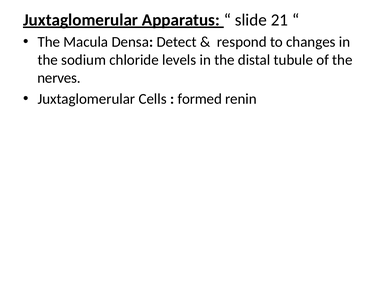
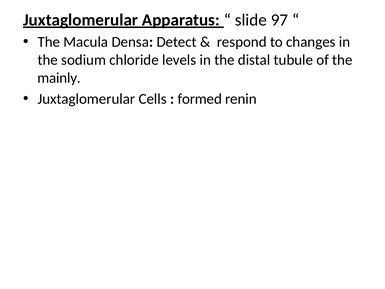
21: 21 -> 97 (279, 20)
nerves: nerves -> mainly (59, 78)
